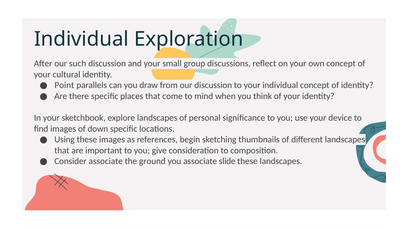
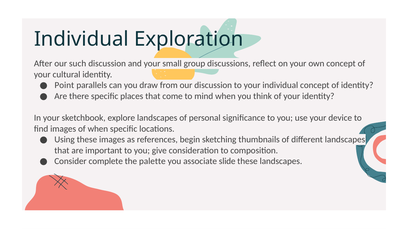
of down: down -> when (98, 129)
Consider associate: associate -> complete (106, 162)
ground: ground -> palette (152, 162)
